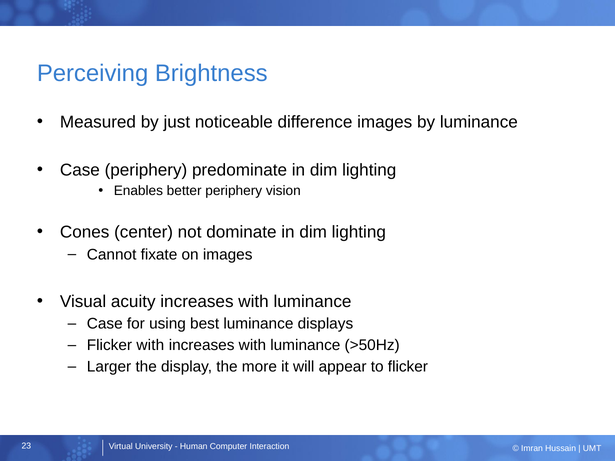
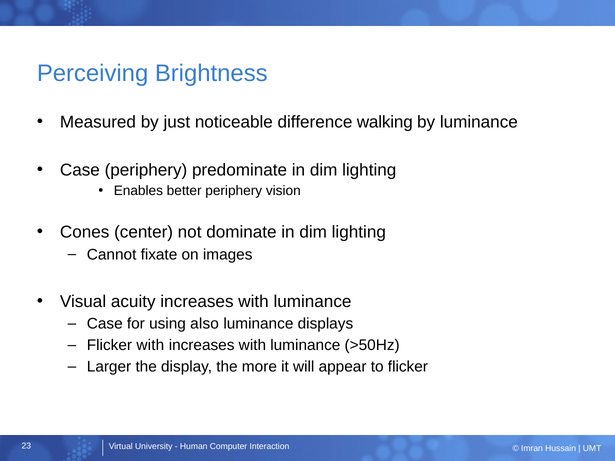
difference images: images -> walking (385, 122)
best: best -> also (205, 324)
